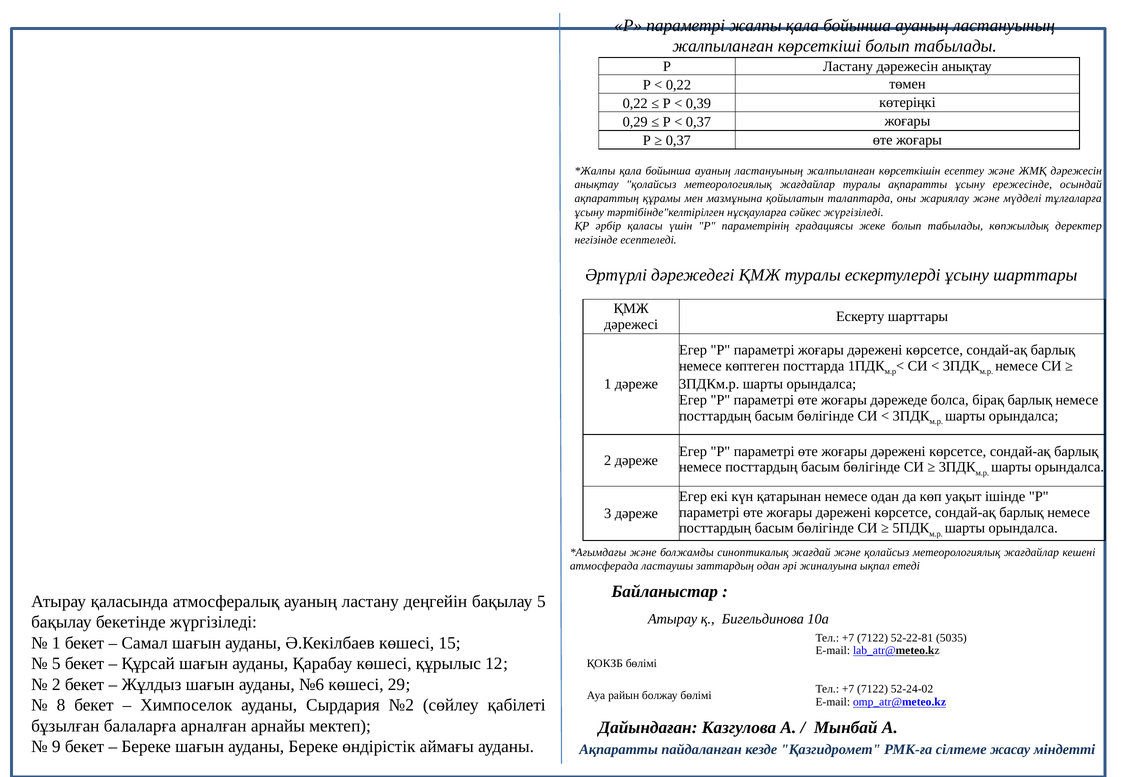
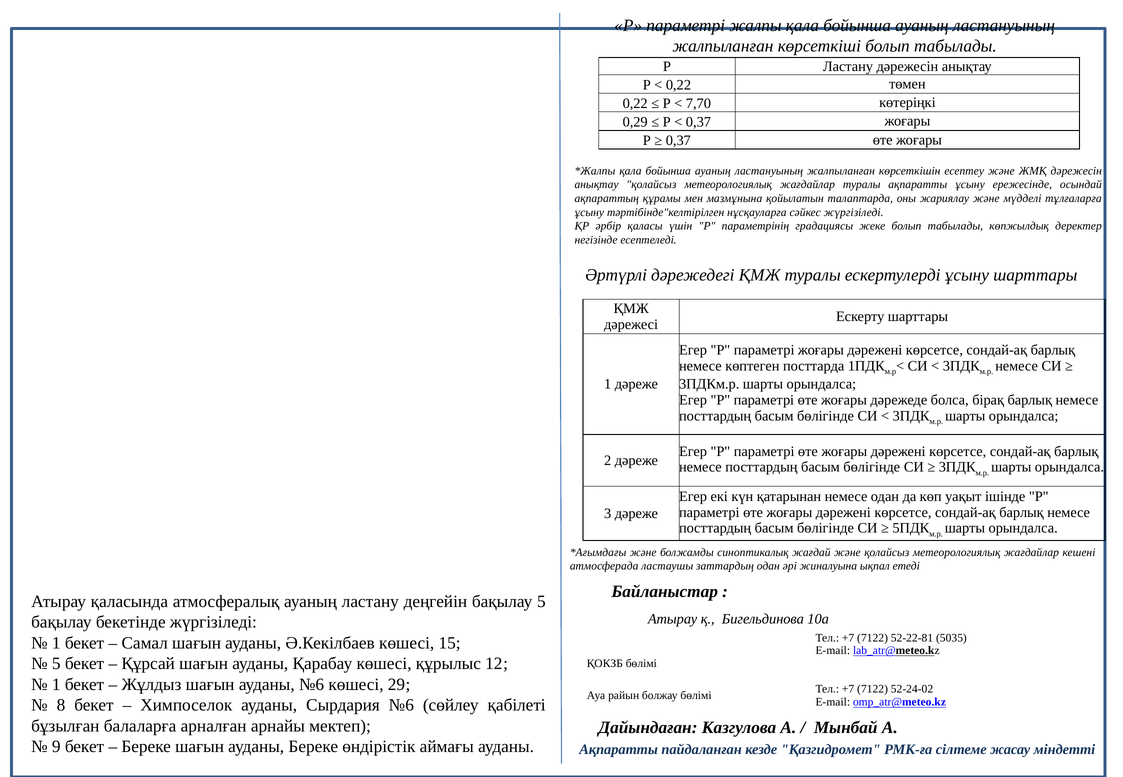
0,39: 0,39 -> 7,70 (698, 103)
2: 2 -> 1 (56, 685)
Сырдария №2: №2 -> №6 (401, 706)
